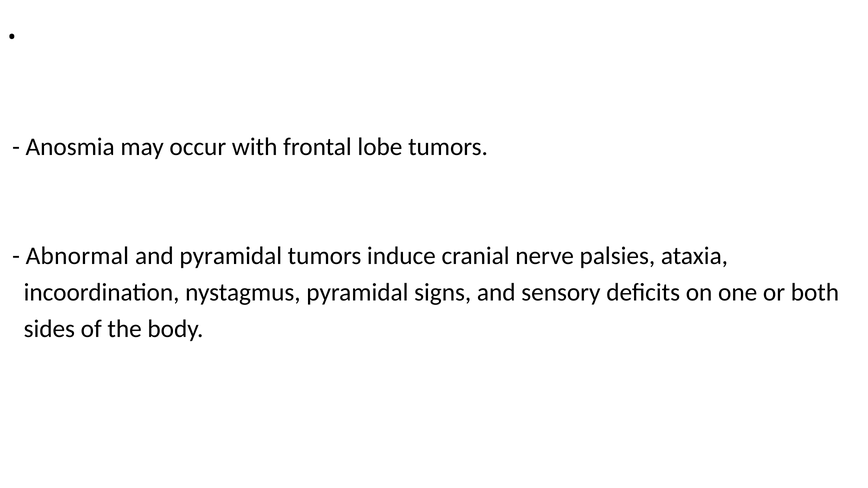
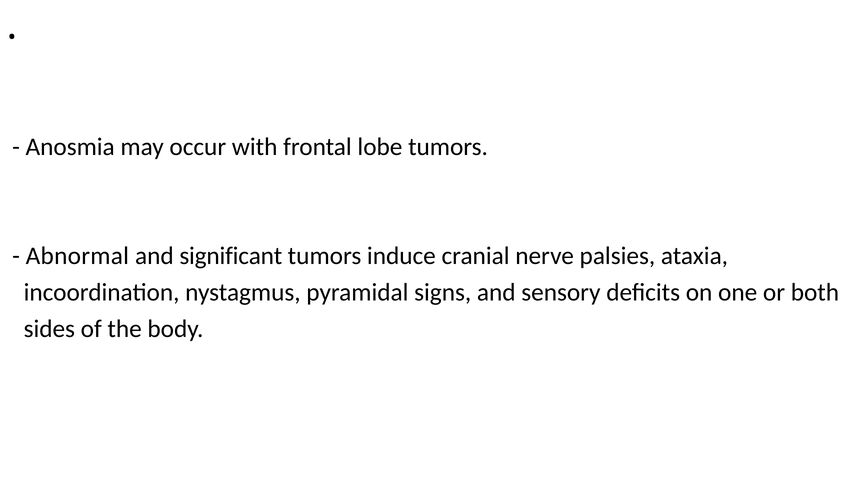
and pyramidal: pyramidal -> significant (231, 256)
